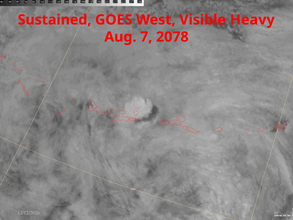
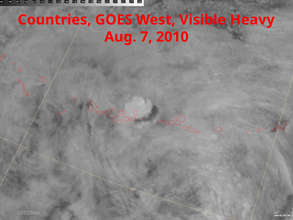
Sustained: Sustained -> Countries (54, 20)
2078: 2078 -> 2010 (172, 37)
